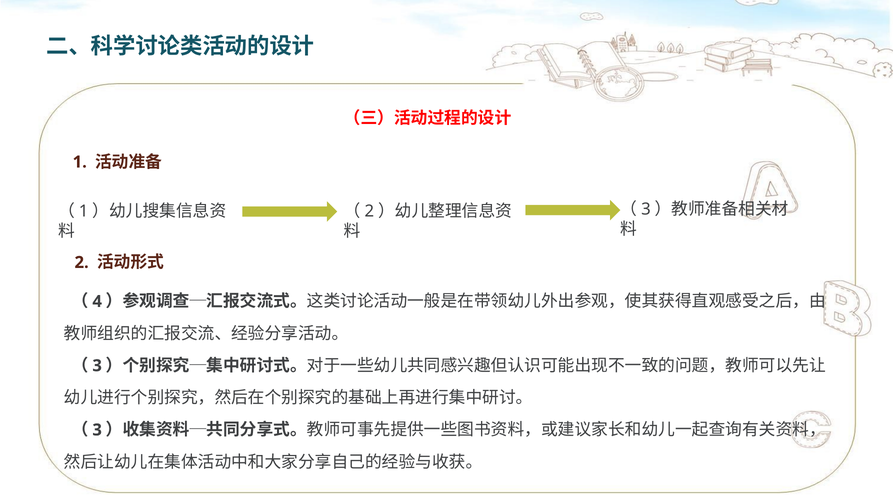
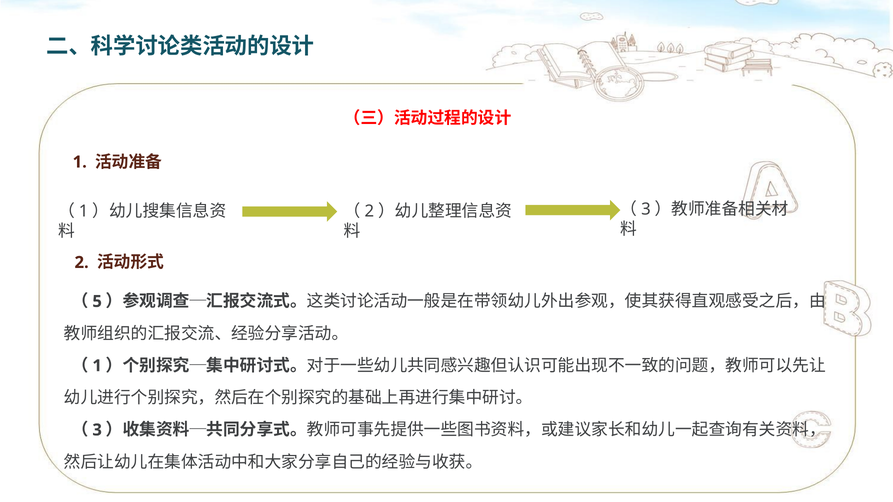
4: 4 -> 5 (97, 302)
3: 3 -> 1 (97, 366)
